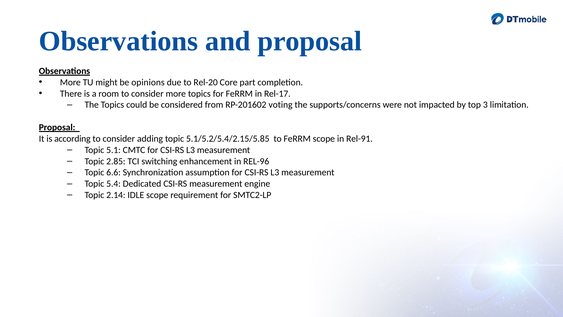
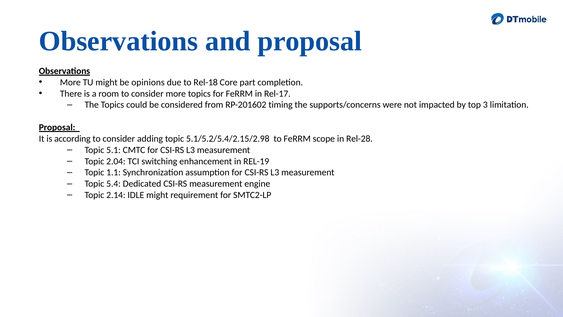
Rel-20: Rel-20 -> Rel-18 (206, 82)
voting: voting -> timing (281, 105)
5.1/5.2/5.4/2.15/5.85: 5.1/5.2/5.4/2.15/5.85 -> 5.1/5.2/5.4/2.15/2.98 (228, 139)
Rel-91: Rel-91 -> Rel-28 (359, 139)
2.85: 2.85 -> 2.04 (116, 161)
REL-96: REL-96 -> REL-19 (256, 161)
6.6: 6.6 -> 1.1 (114, 172)
IDLE scope: scope -> might (157, 195)
